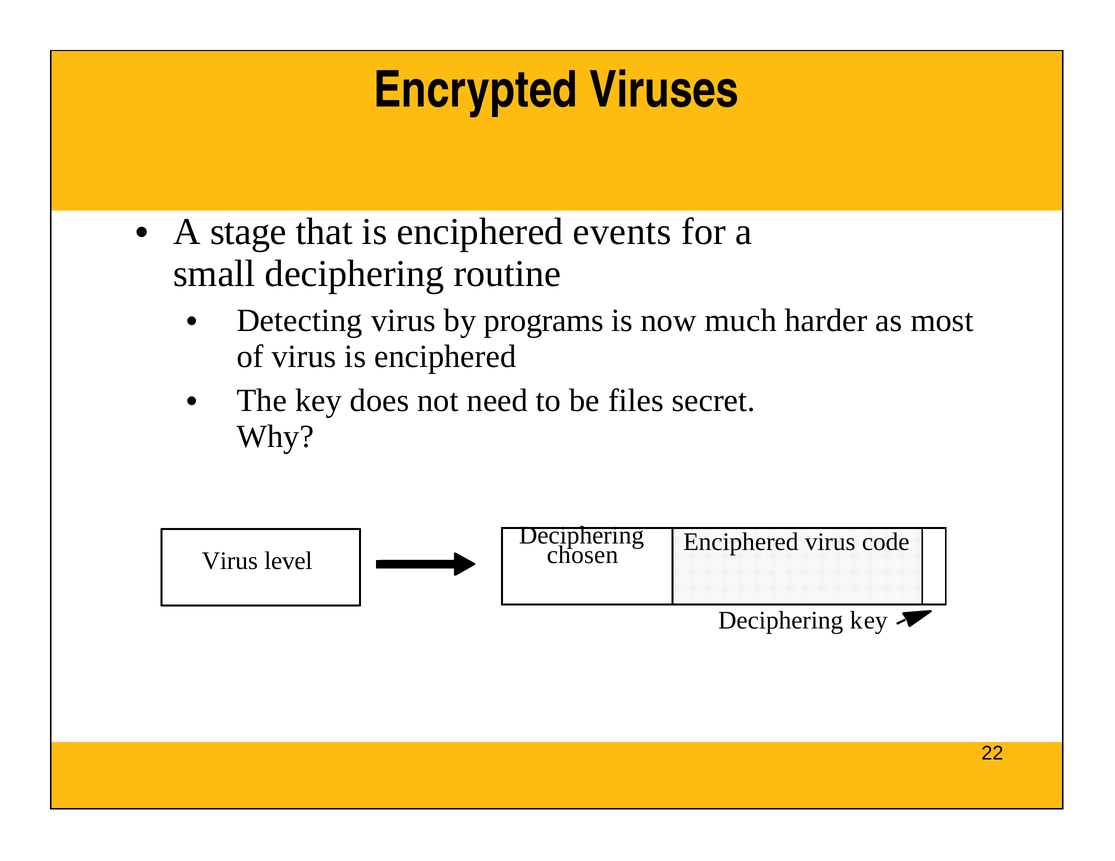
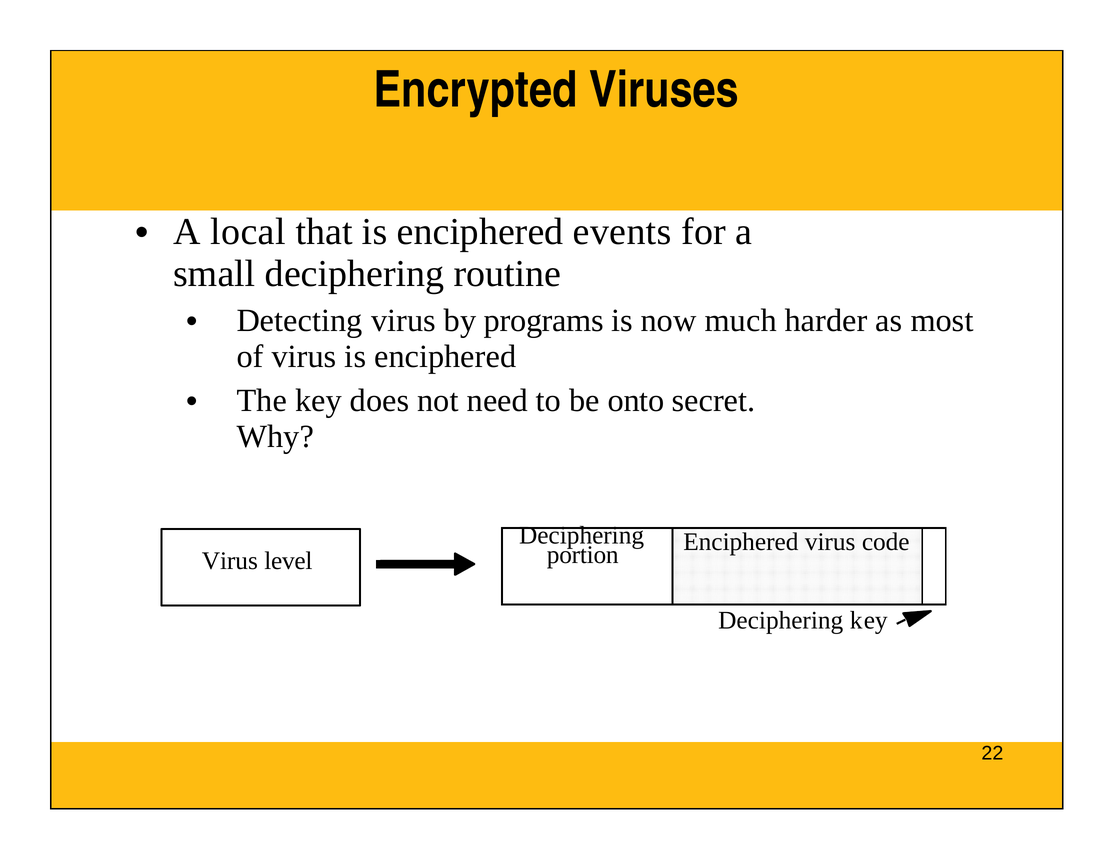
stage: stage -> local (248, 232)
files: files -> onto (636, 401)
chosen: chosen -> portion (583, 555)
